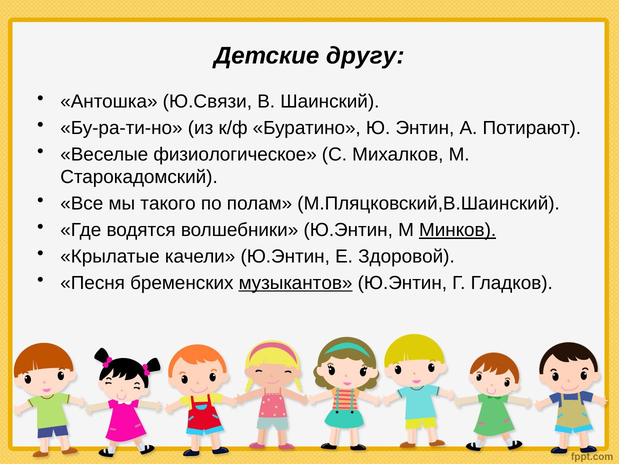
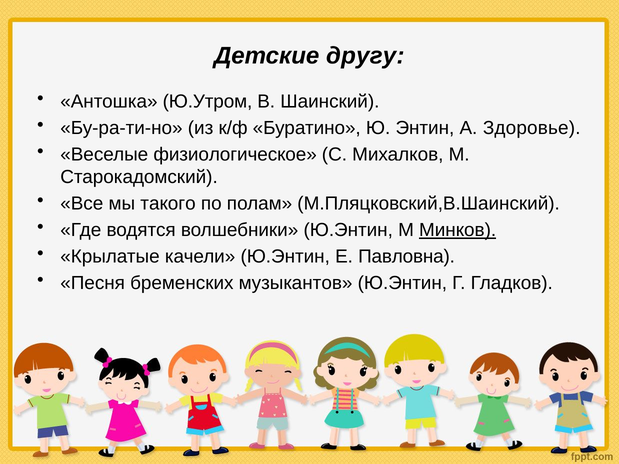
Ю.Связи: Ю.Связи -> Ю.Утром (207, 102)
Потирают: Потирают -> Здоровье (532, 128)
Здоровой: Здоровой -> Павловна (407, 257)
музыкантов underline: present -> none (296, 283)
